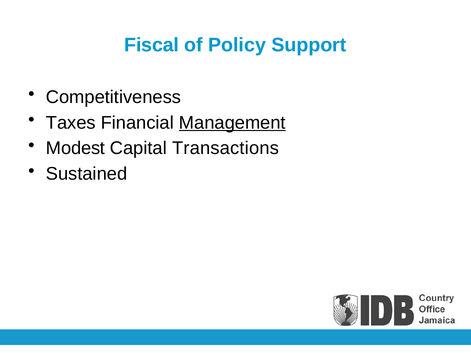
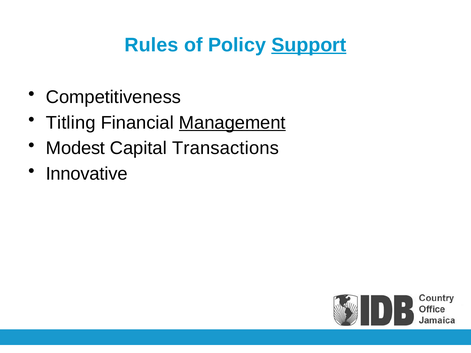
Fiscal: Fiscal -> Rules (151, 45)
Support underline: none -> present (309, 45)
Taxes: Taxes -> Titling (71, 123)
Sustained: Sustained -> Innovative (87, 174)
